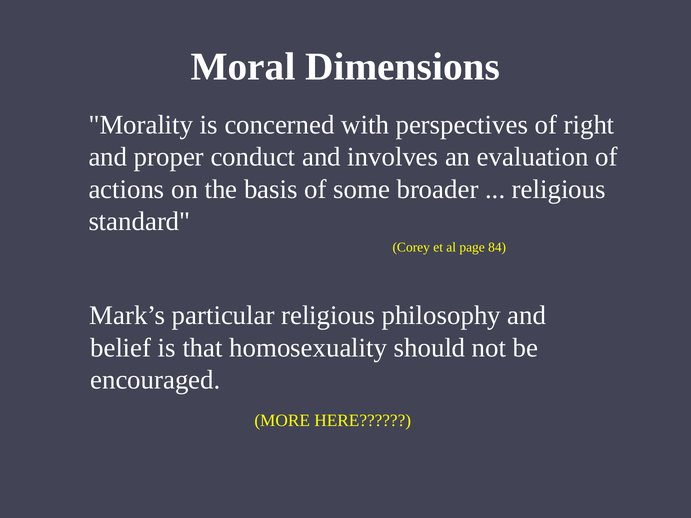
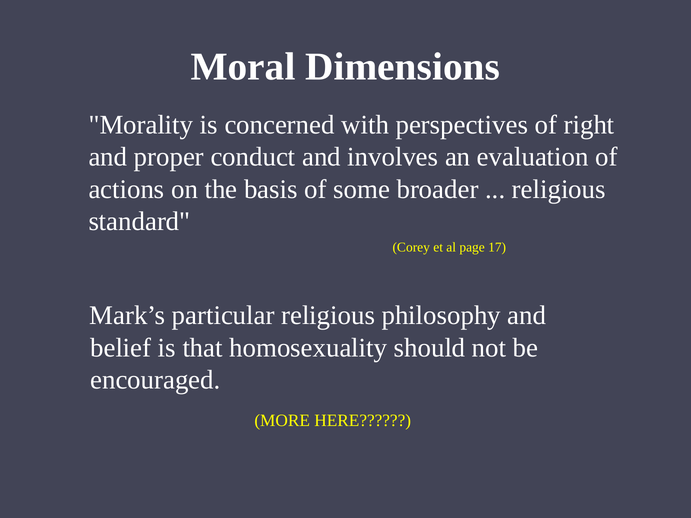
84: 84 -> 17 (497, 248)
